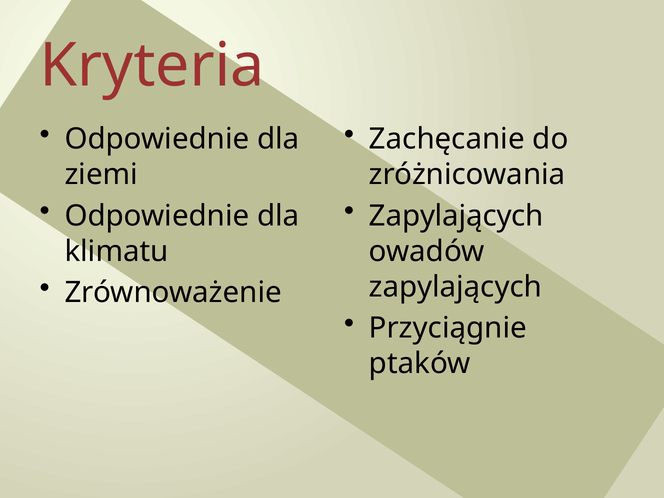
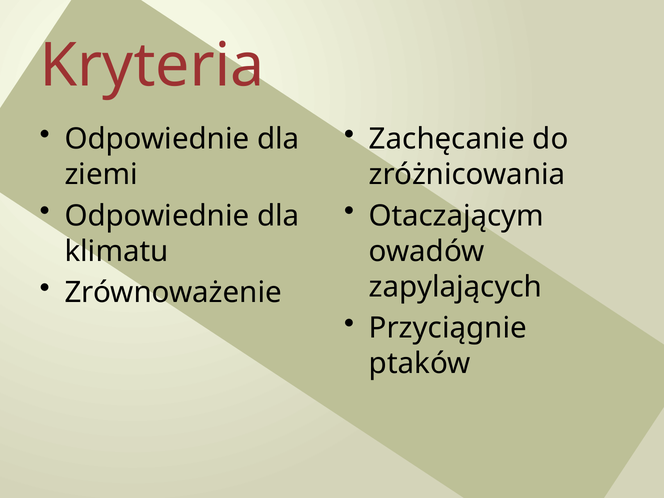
Zapylających: Zapylających -> Otaczającym (456, 216)
